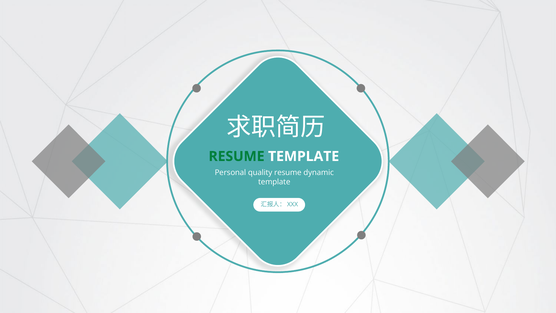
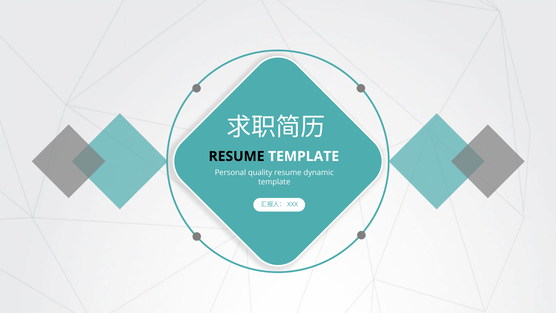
RESUME colour: green -> black (237, 156)
